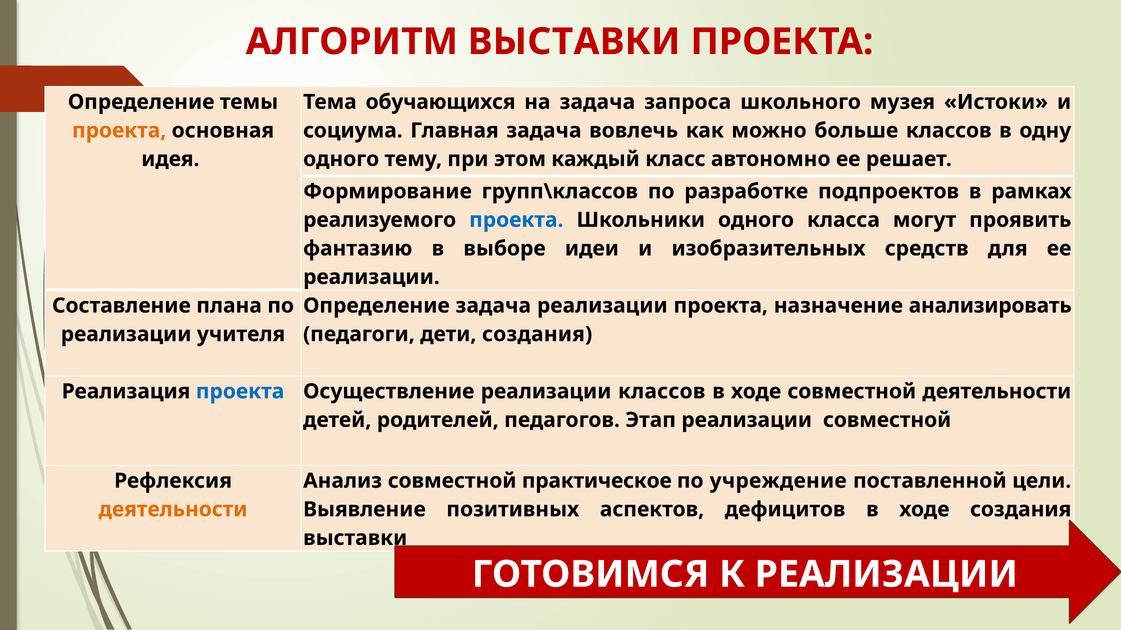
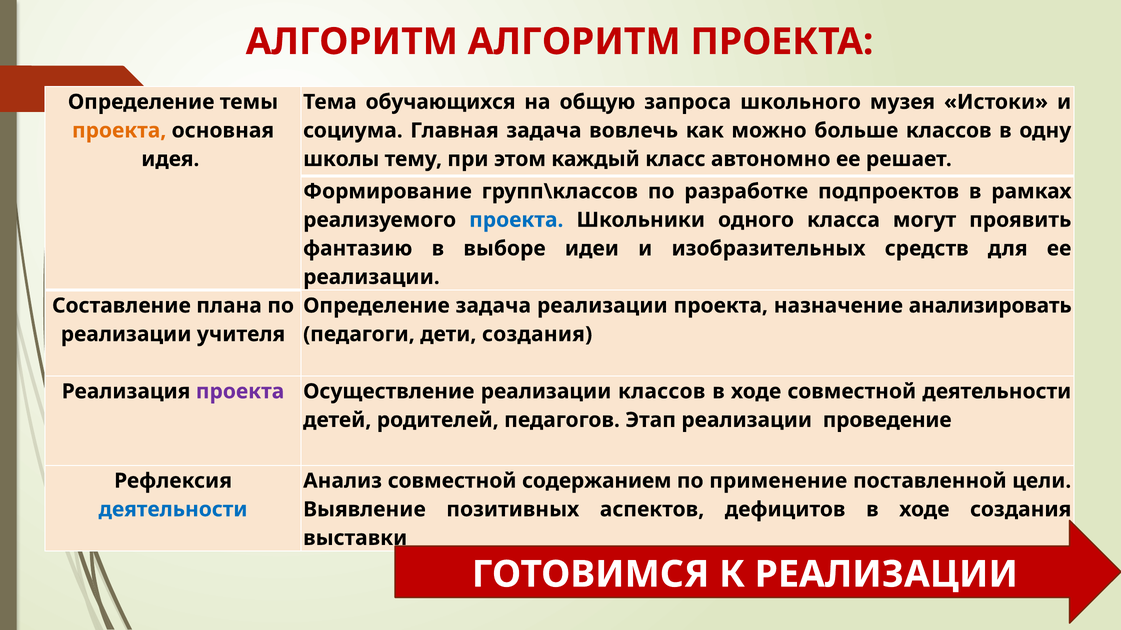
АЛГОРИТМ ВЫСТАВКИ: ВЫСТАВКИ -> АЛГОРИТМ (574, 42)
на задача: задача -> общую (597, 102)
одного: одного -> школы (341, 159)
проекта colour: blue -> purple (240, 392)
реализации совместной: совместной -> проведение (887, 420)
практическое: практическое -> содержанием (597, 481)
учреждение: учреждение -> применение (778, 481)
деятельности colour: orange -> blue (173, 510)
